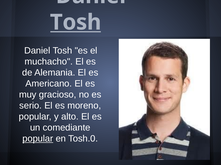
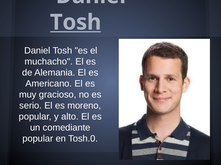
popular underline: present -> none (38, 139)
